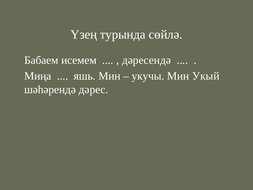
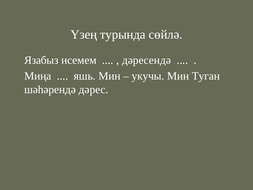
Бабаем: Бабаем -> Язабыз (41, 60)
Укый: Укый -> Туган (206, 76)
